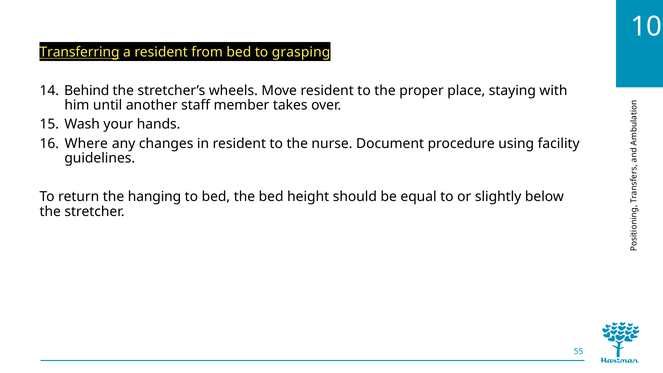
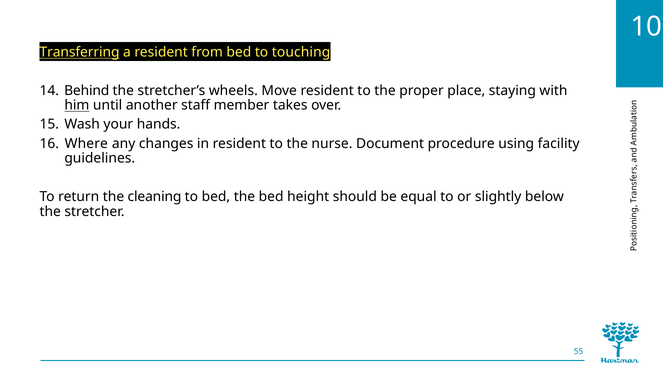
grasping: grasping -> touching (301, 52)
him underline: none -> present (77, 105)
hanging: hanging -> cleaning (155, 197)
